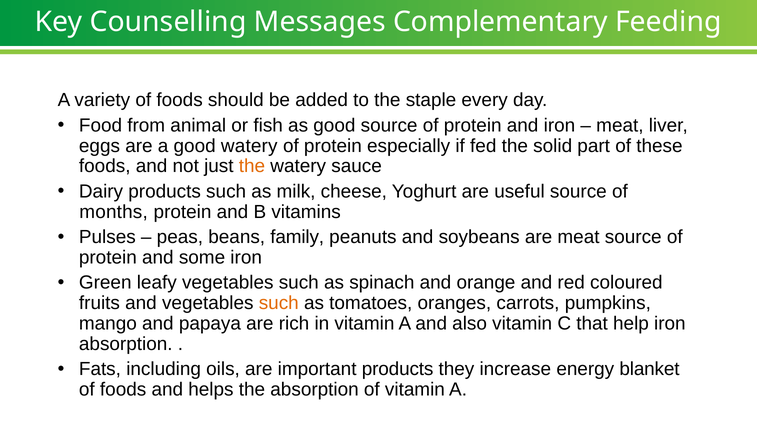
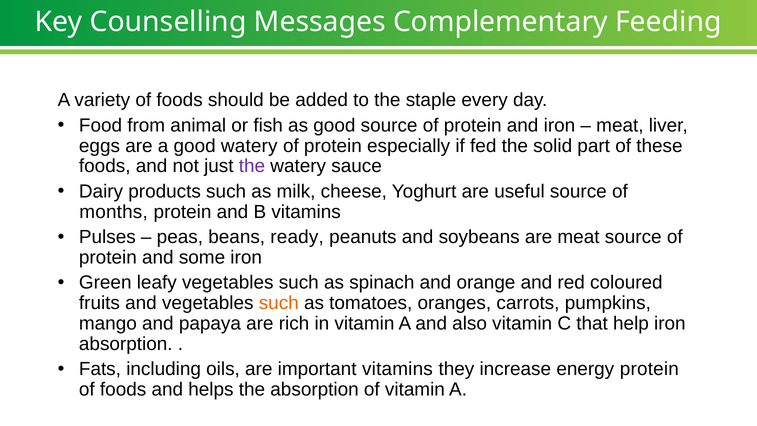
the colour: orange -> purple (252, 166)
family: family -> ready (297, 237)
important products: products -> vitamins (397, 369)
energy blanket: blanket -> protein (649, 369)
